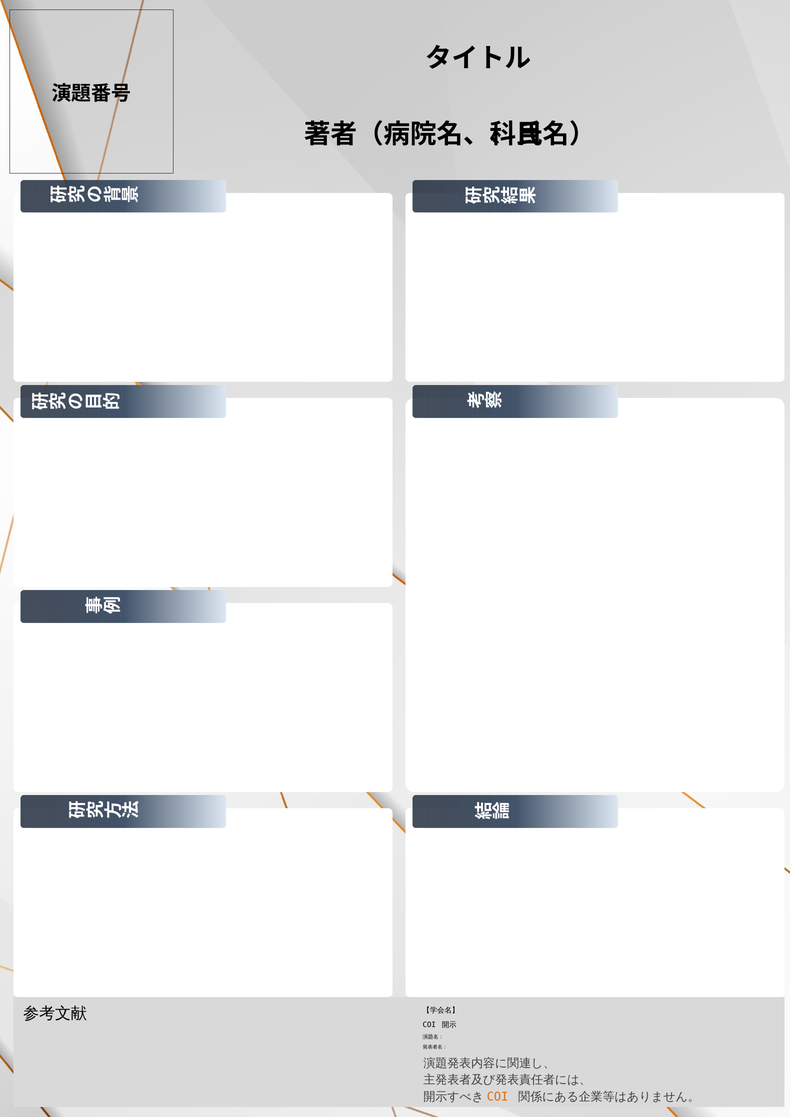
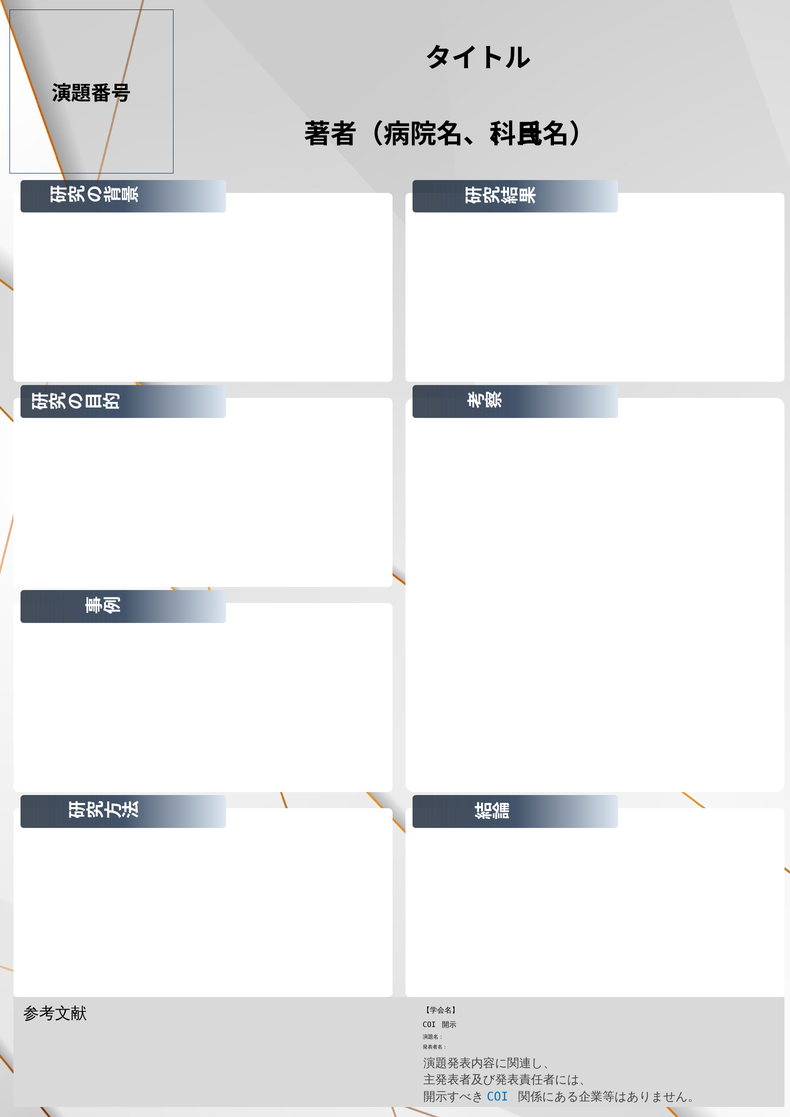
COI colour: orange -> blue (498, 1097)
